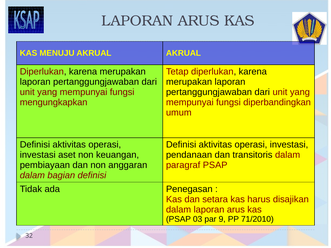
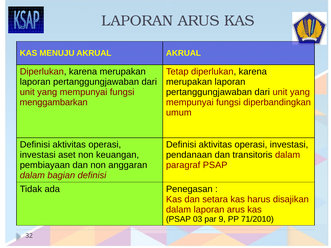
mengungkapkan: mengungkapkan -> menggambarkan (54, 103)
